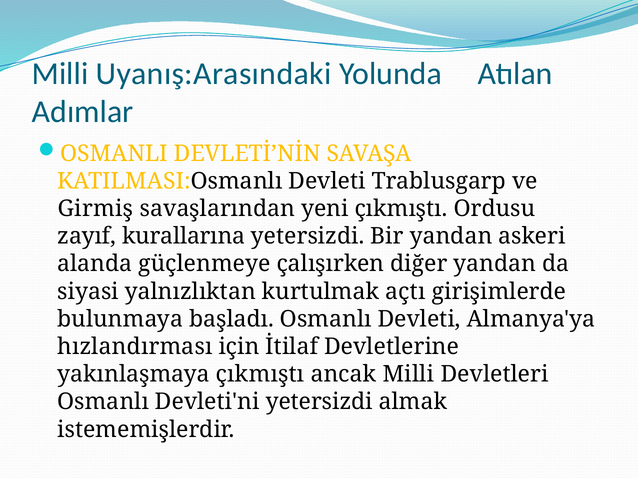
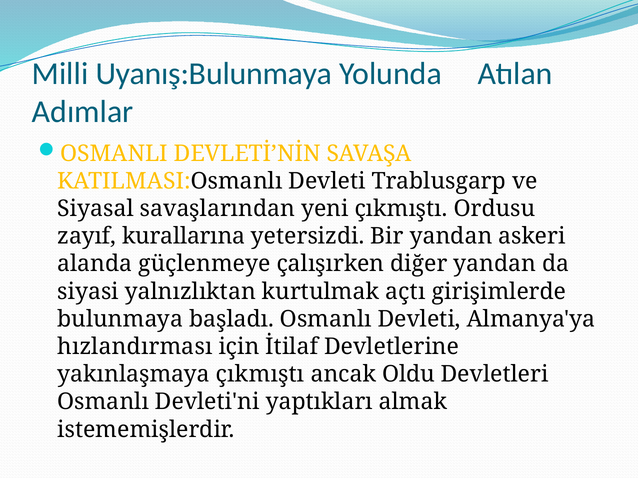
Uyanış:Arasındaki: Uyanış:Arasındaki -> Uyanış:Bulunmaya (214, 74)
Girmiş: Girmiş -> Siyasal (96, 209)
ancak Milli: Milli -> Oldu (409, 375)
Devleti'ni yetersizdi: yetersizdi -> yaptıkları (319, 402)
